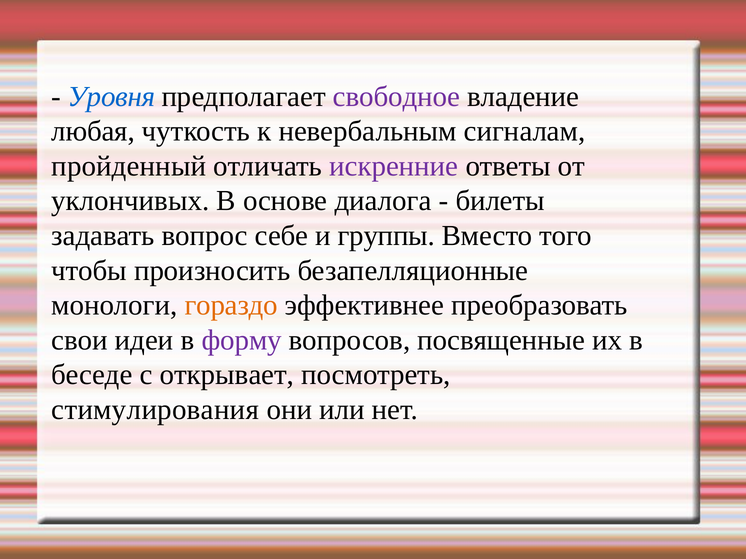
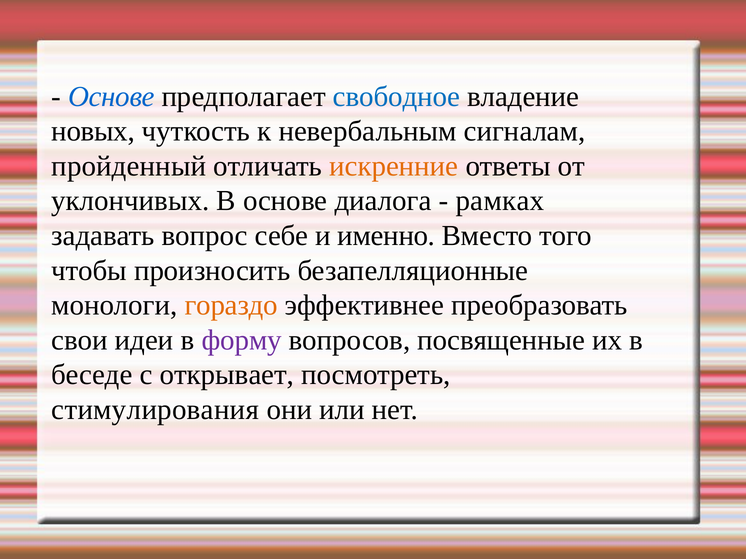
Уровня: Уровня -> Основе (111, 97)
свободное colour: purple -> blue (397, 97)
любая: любая -> новых (93, 131)
искренние colour: purple -> orange (394, 166)
билеты: билеты -> рамках (500, 201)
группы: группы -> именно (386, 236)
